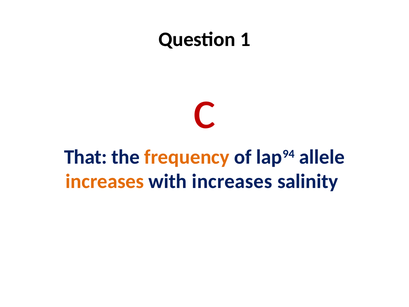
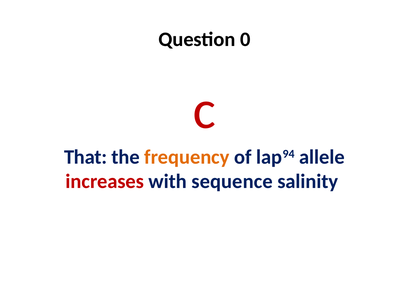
1: 1 -> 0 (245, 39)
increases colour: orange -> red (105, 181)
with increases: increases -> sequence (232, 181)
